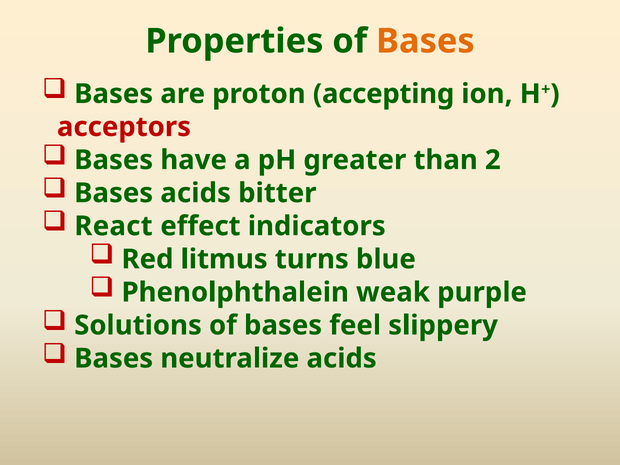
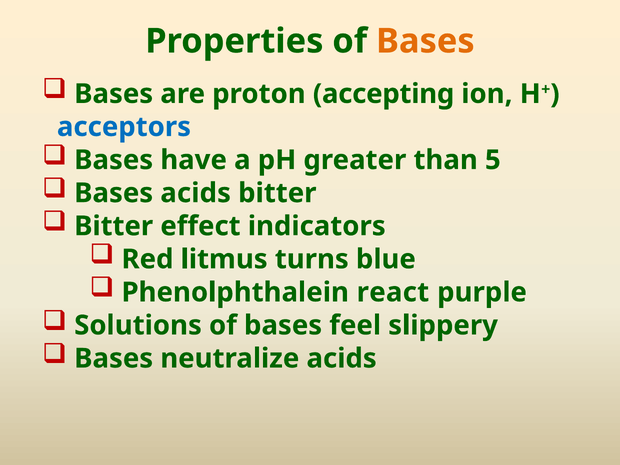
acceptors colour: red -> blue (124, 127)
2: 2 -> 5 (493, 160)
React: React -> Bitter (114, 226)
weak: weak -> react (393, 292)
